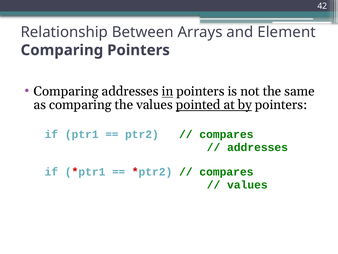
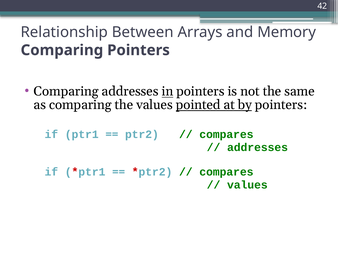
Element: Element -> Memory (287, 32)
